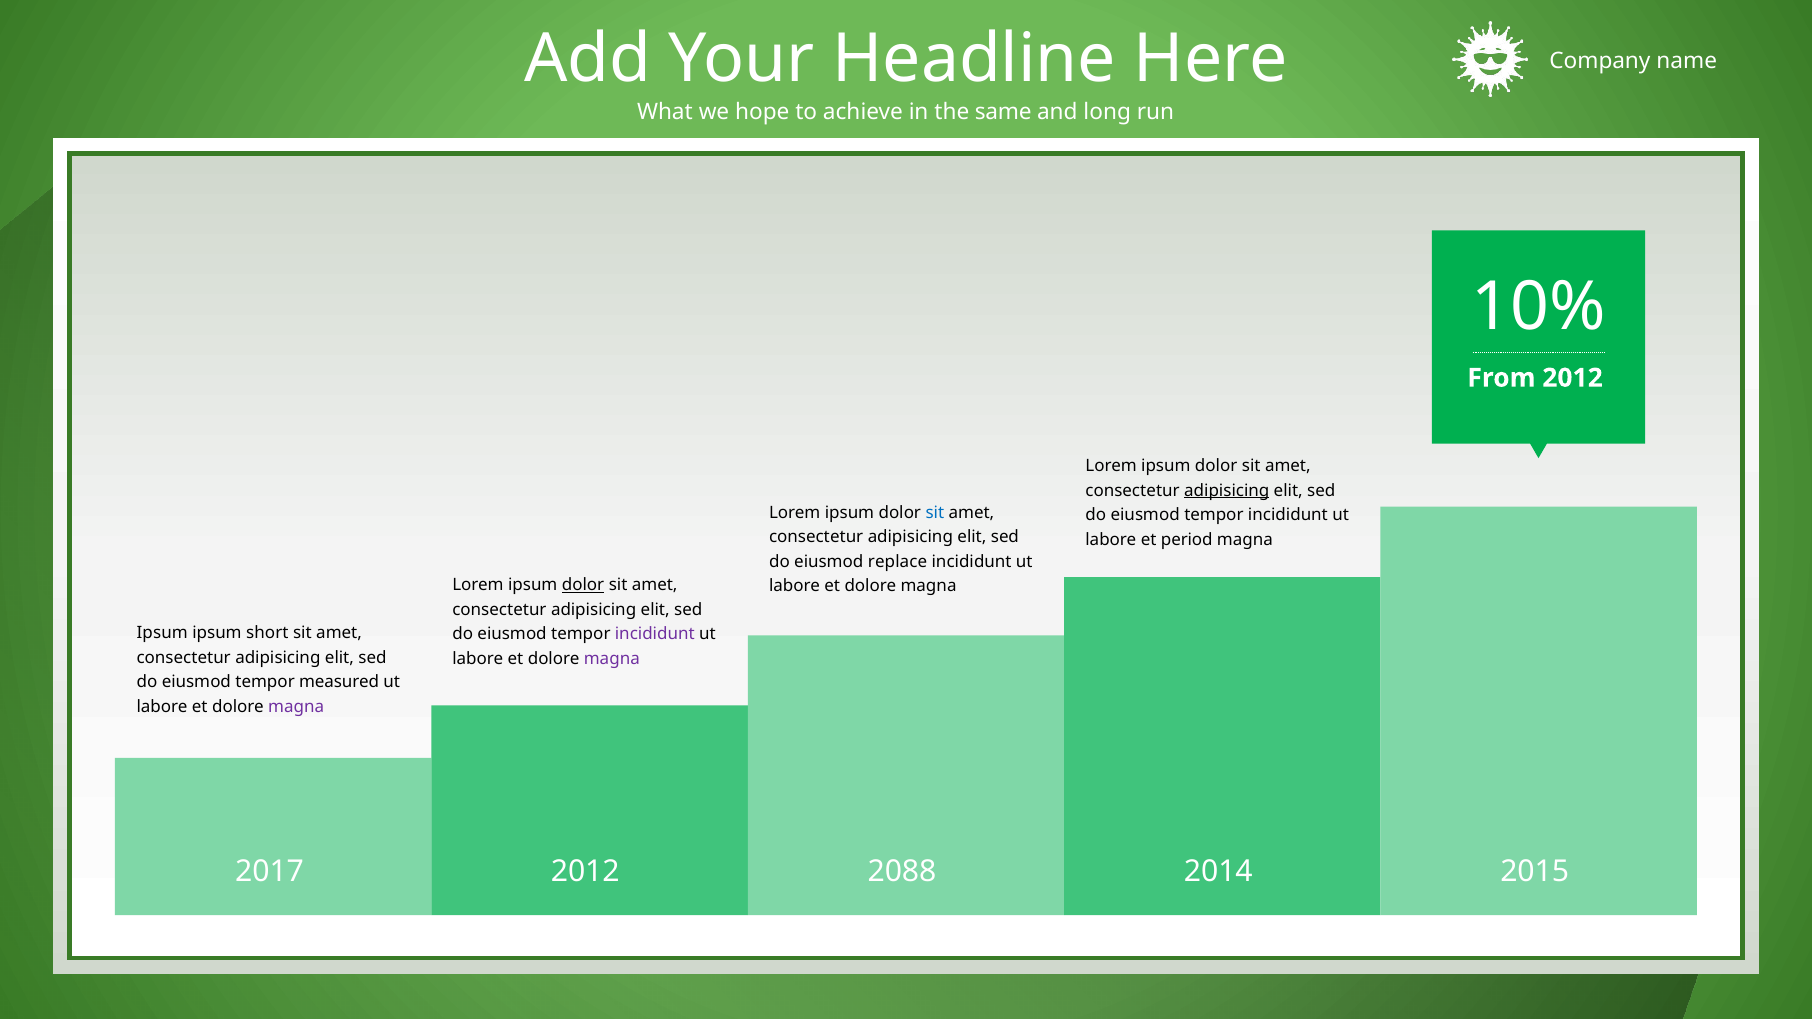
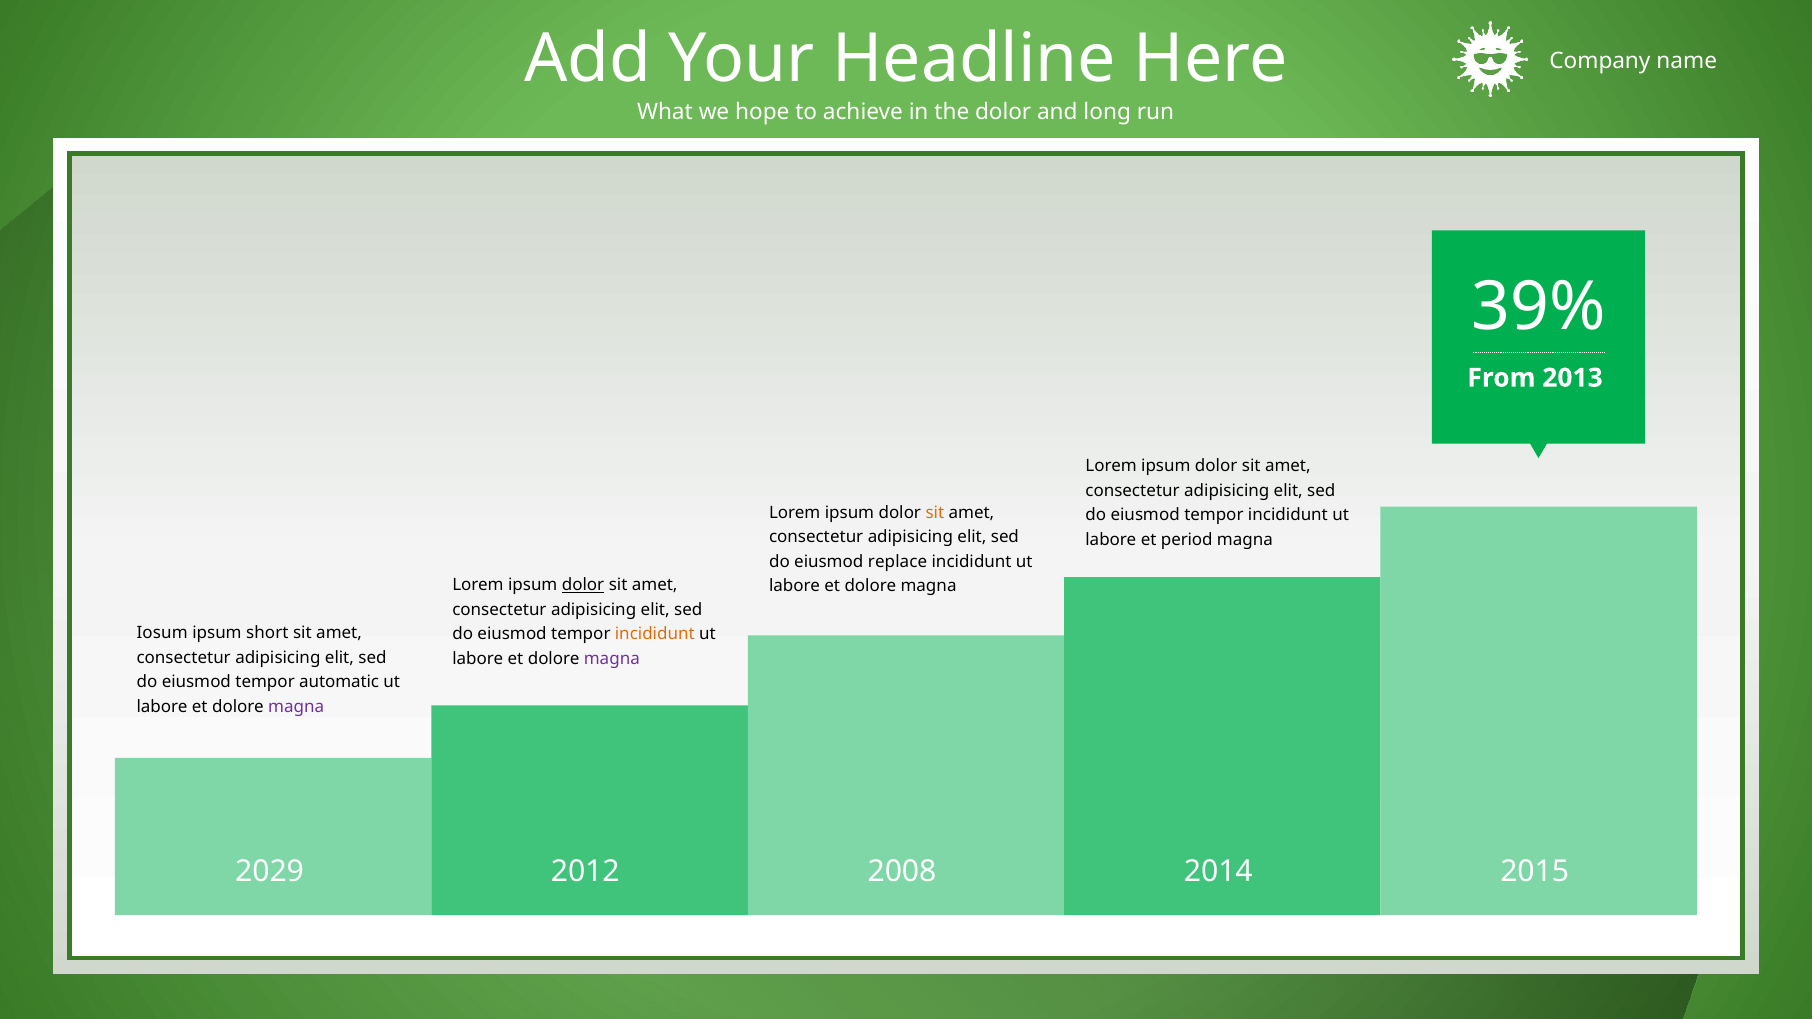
the same: same -> dolor (1003, 112)
10%: 10% -> 39% (1539, 307)
From 2012: 2012 -> 2013 (1573, 378)
adipisicing underline: present -> none (1227, 491)
sit colour: blue -> orange (935, 513)
Ipsum: Ipsum -> Iosum (162, 633)
incididunt colour: purple -> orange (655, 634)
measured: measured -> automatic (339, 682)
2017: 2017 -> 2029 (270, 872)
2088: 2088 -> 2008 (902, 872)
